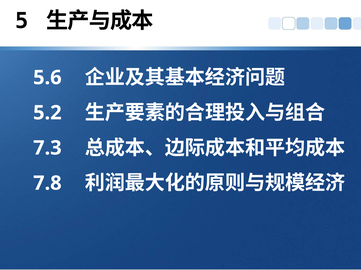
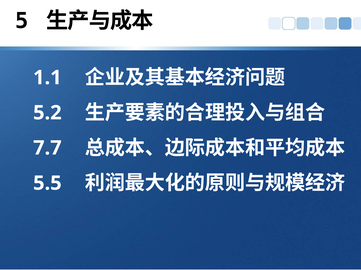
5.6: 5.6 -> 1.1 (47, 78)
7.3: 7.3 -> 7.7 (47, 148)
7.8: 7.8 -> 5.5 (47, 184)
